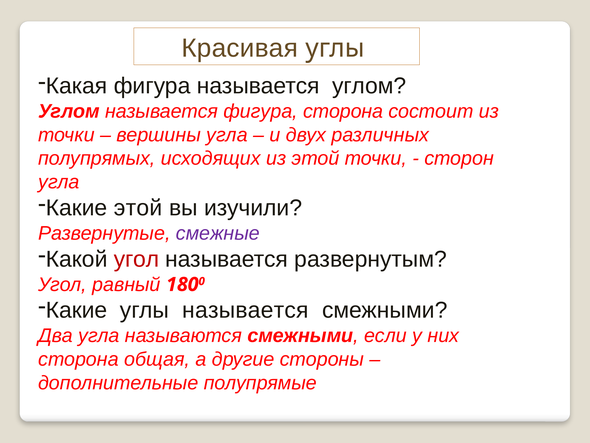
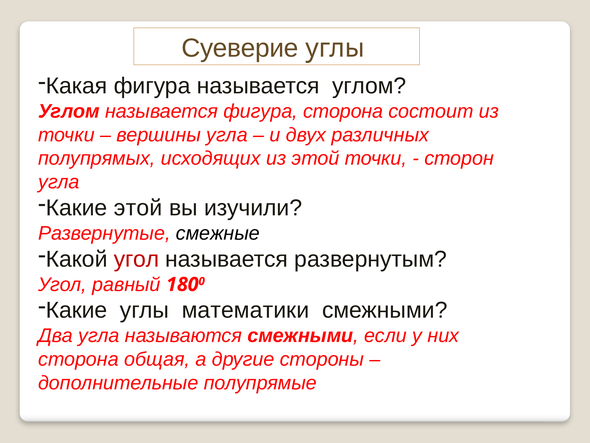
Красивая: Красивая -> Суеверие (240, 48)
смежные colour: purple -> black (218, 233)
углы называется: называется -> математики (245, 310)
